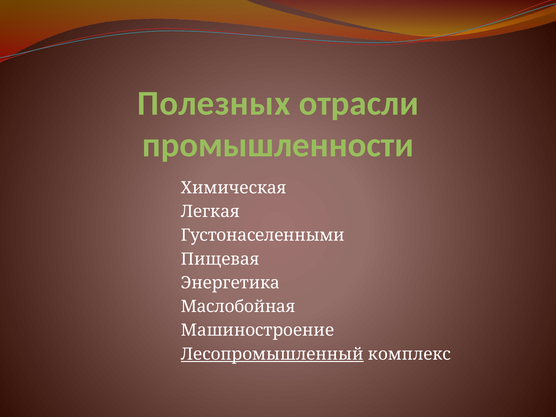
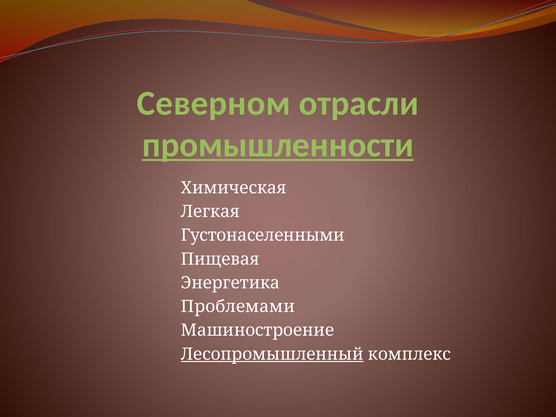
Полезных: Полезных -> Северном (214, 103)
промышленности underline: none -> present (278, 145)
Маслобойная: Маслобойная -> Проблемами (238, 307)
